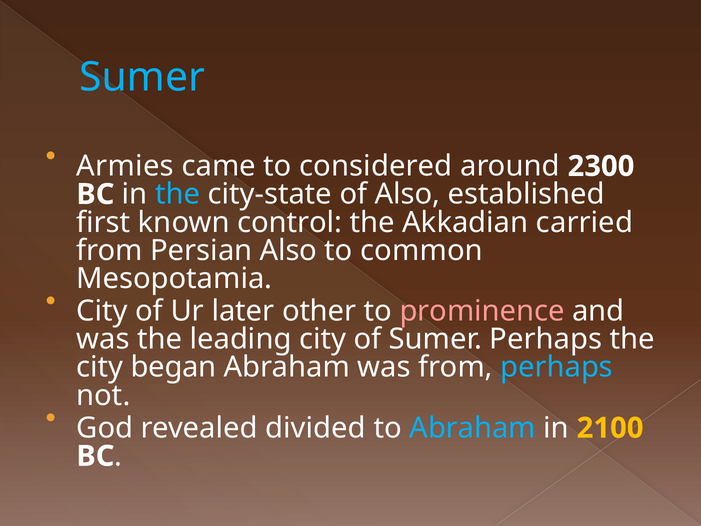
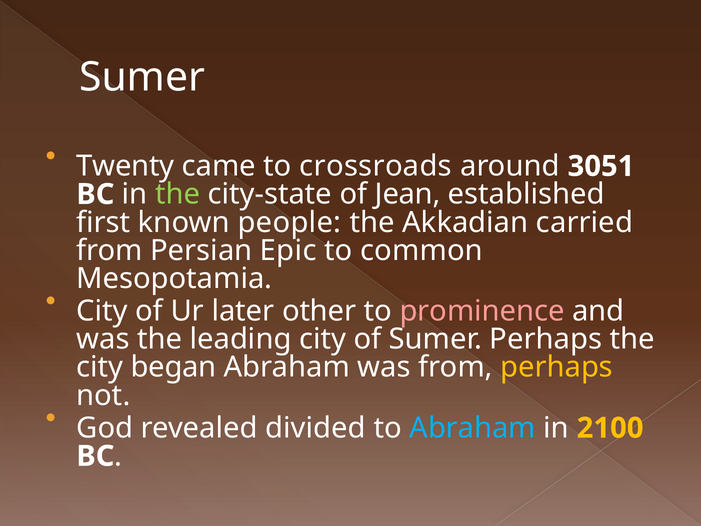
Sumer colour: light blue -> white (142, 77)
Armies: Armies -> Twenty (125, 166)
considered: considered -> crossroads (376, 166)
2300: 2300 -> 3051 (601, 166)
the colour: light blue -> light green (178, 194)
of Also: Also -> Jean (408, 194)
control: control -> people (289, 222)
Persian Also: Also -> Epic (288, 250)
perhaps colour: light blue -> yellow (557, 367)
